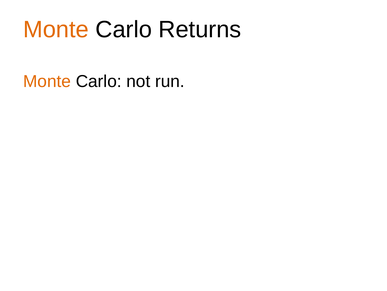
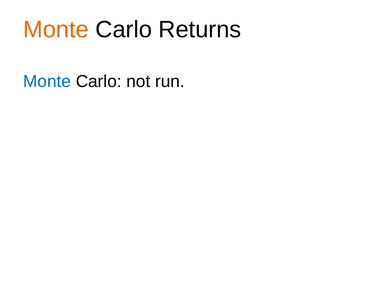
Monte colour: orange -> blue (47, 81)
